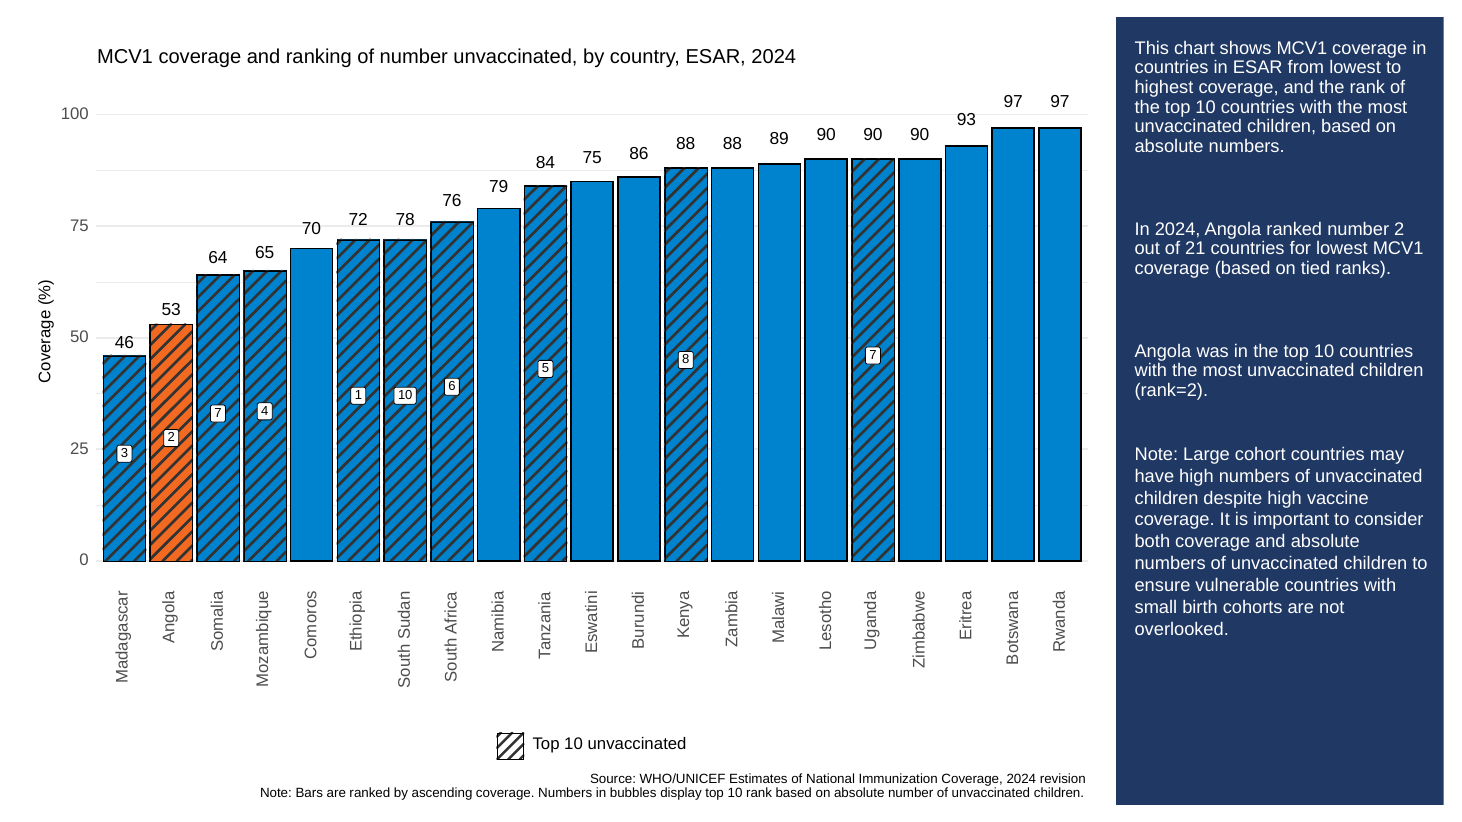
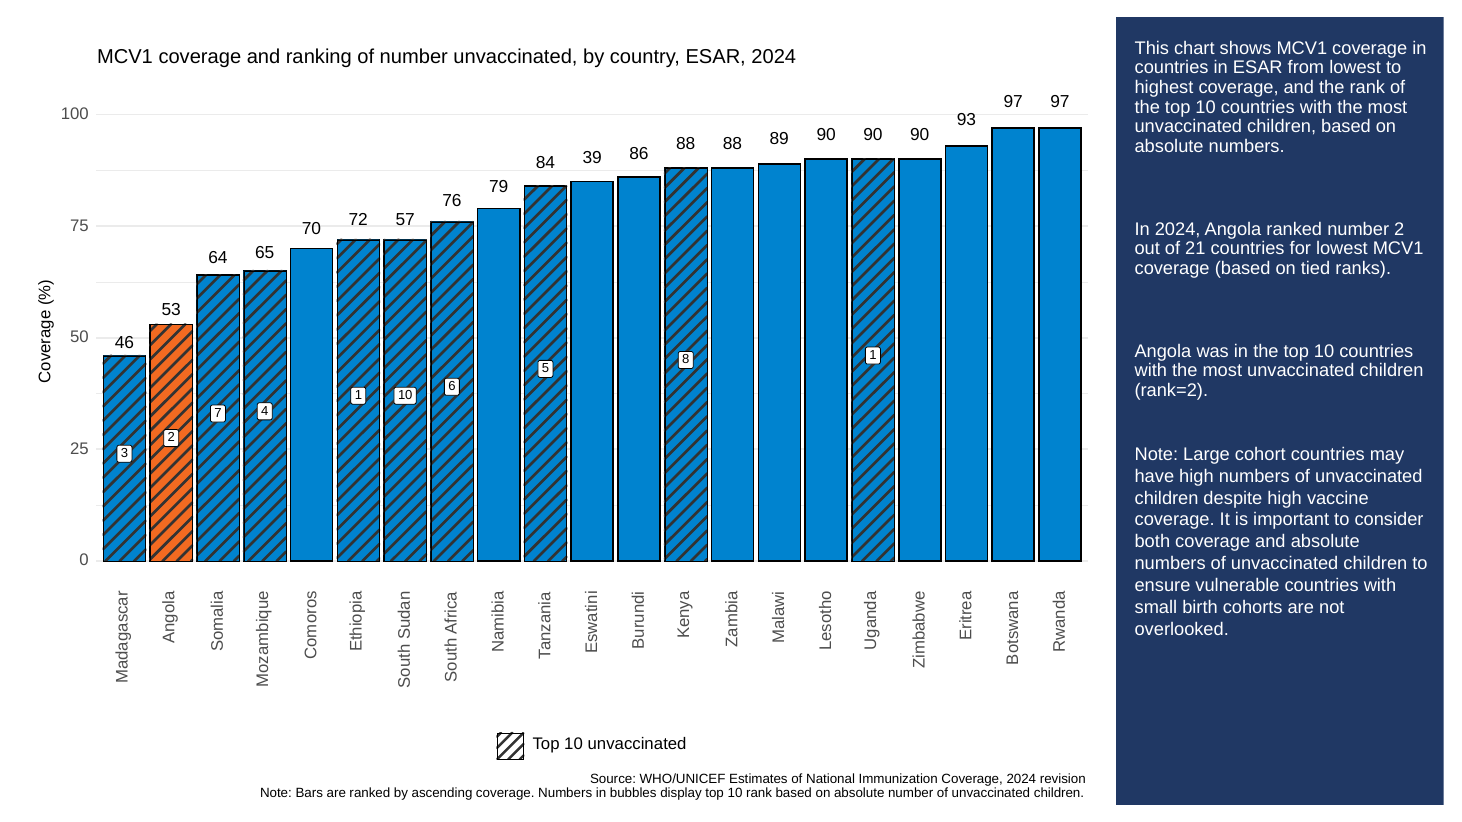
84 75: 75 -> 39 (592, 158)
78: 78 -> 57 (405, 220)
8 7: 7 -> 1 (873, 355)
